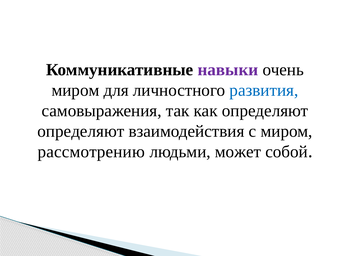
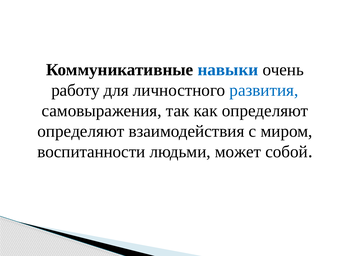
навыки colour: purple -> blue (228, 70)
миром: миром -> работу (76, 90)
рассмотрению: рассмотрению -> воспитанности (91, 152)
